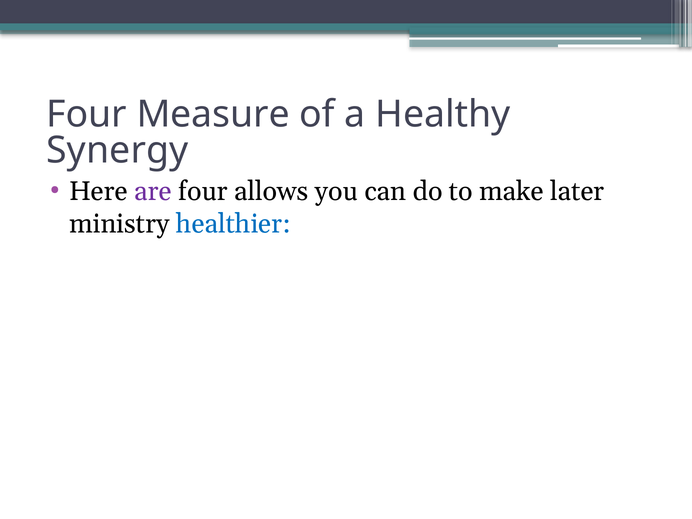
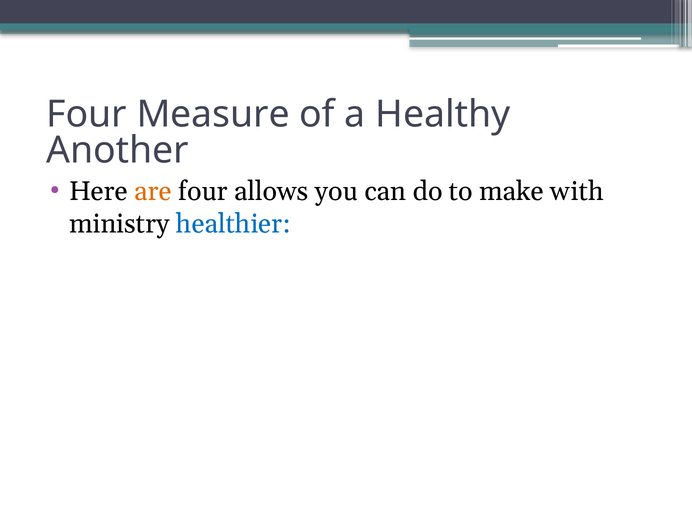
Synergy: Synergy -> Another (117, 150)
are colour: purple -> orange (153, 192)
later: later -> with (577, 192)
